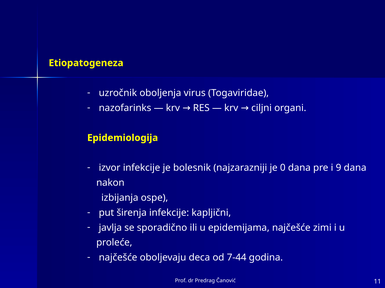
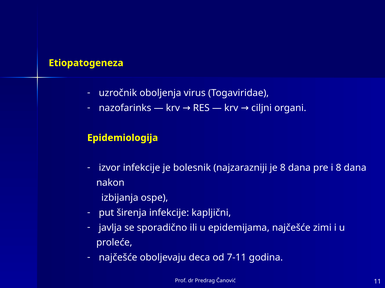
je 0: 0 -> 8 (283, 168)
i 9: 9 -> 8 (339, 168)
7-44: 7-44 -> 7-11 (237, 258)
